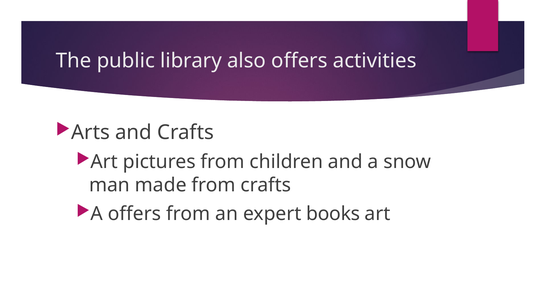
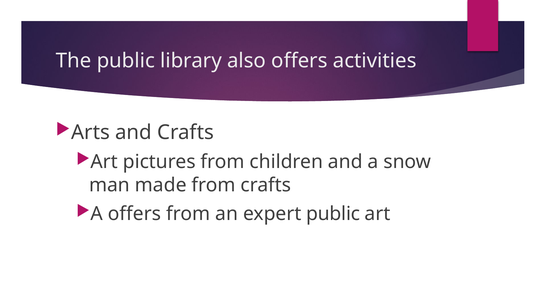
expert books: books -> public (333, 214)
